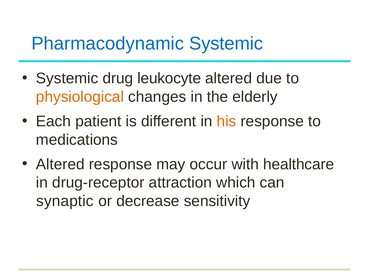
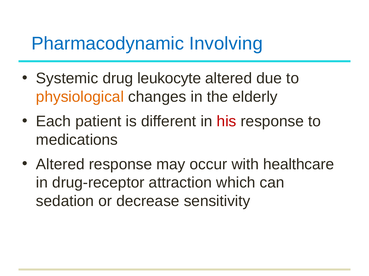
Pharmacodynamic Systemic: Systemic -> Involving (226, 44)
his colour: orange -> red (227, 122)
synaptic: synaptic -> sedation (65, 202)
